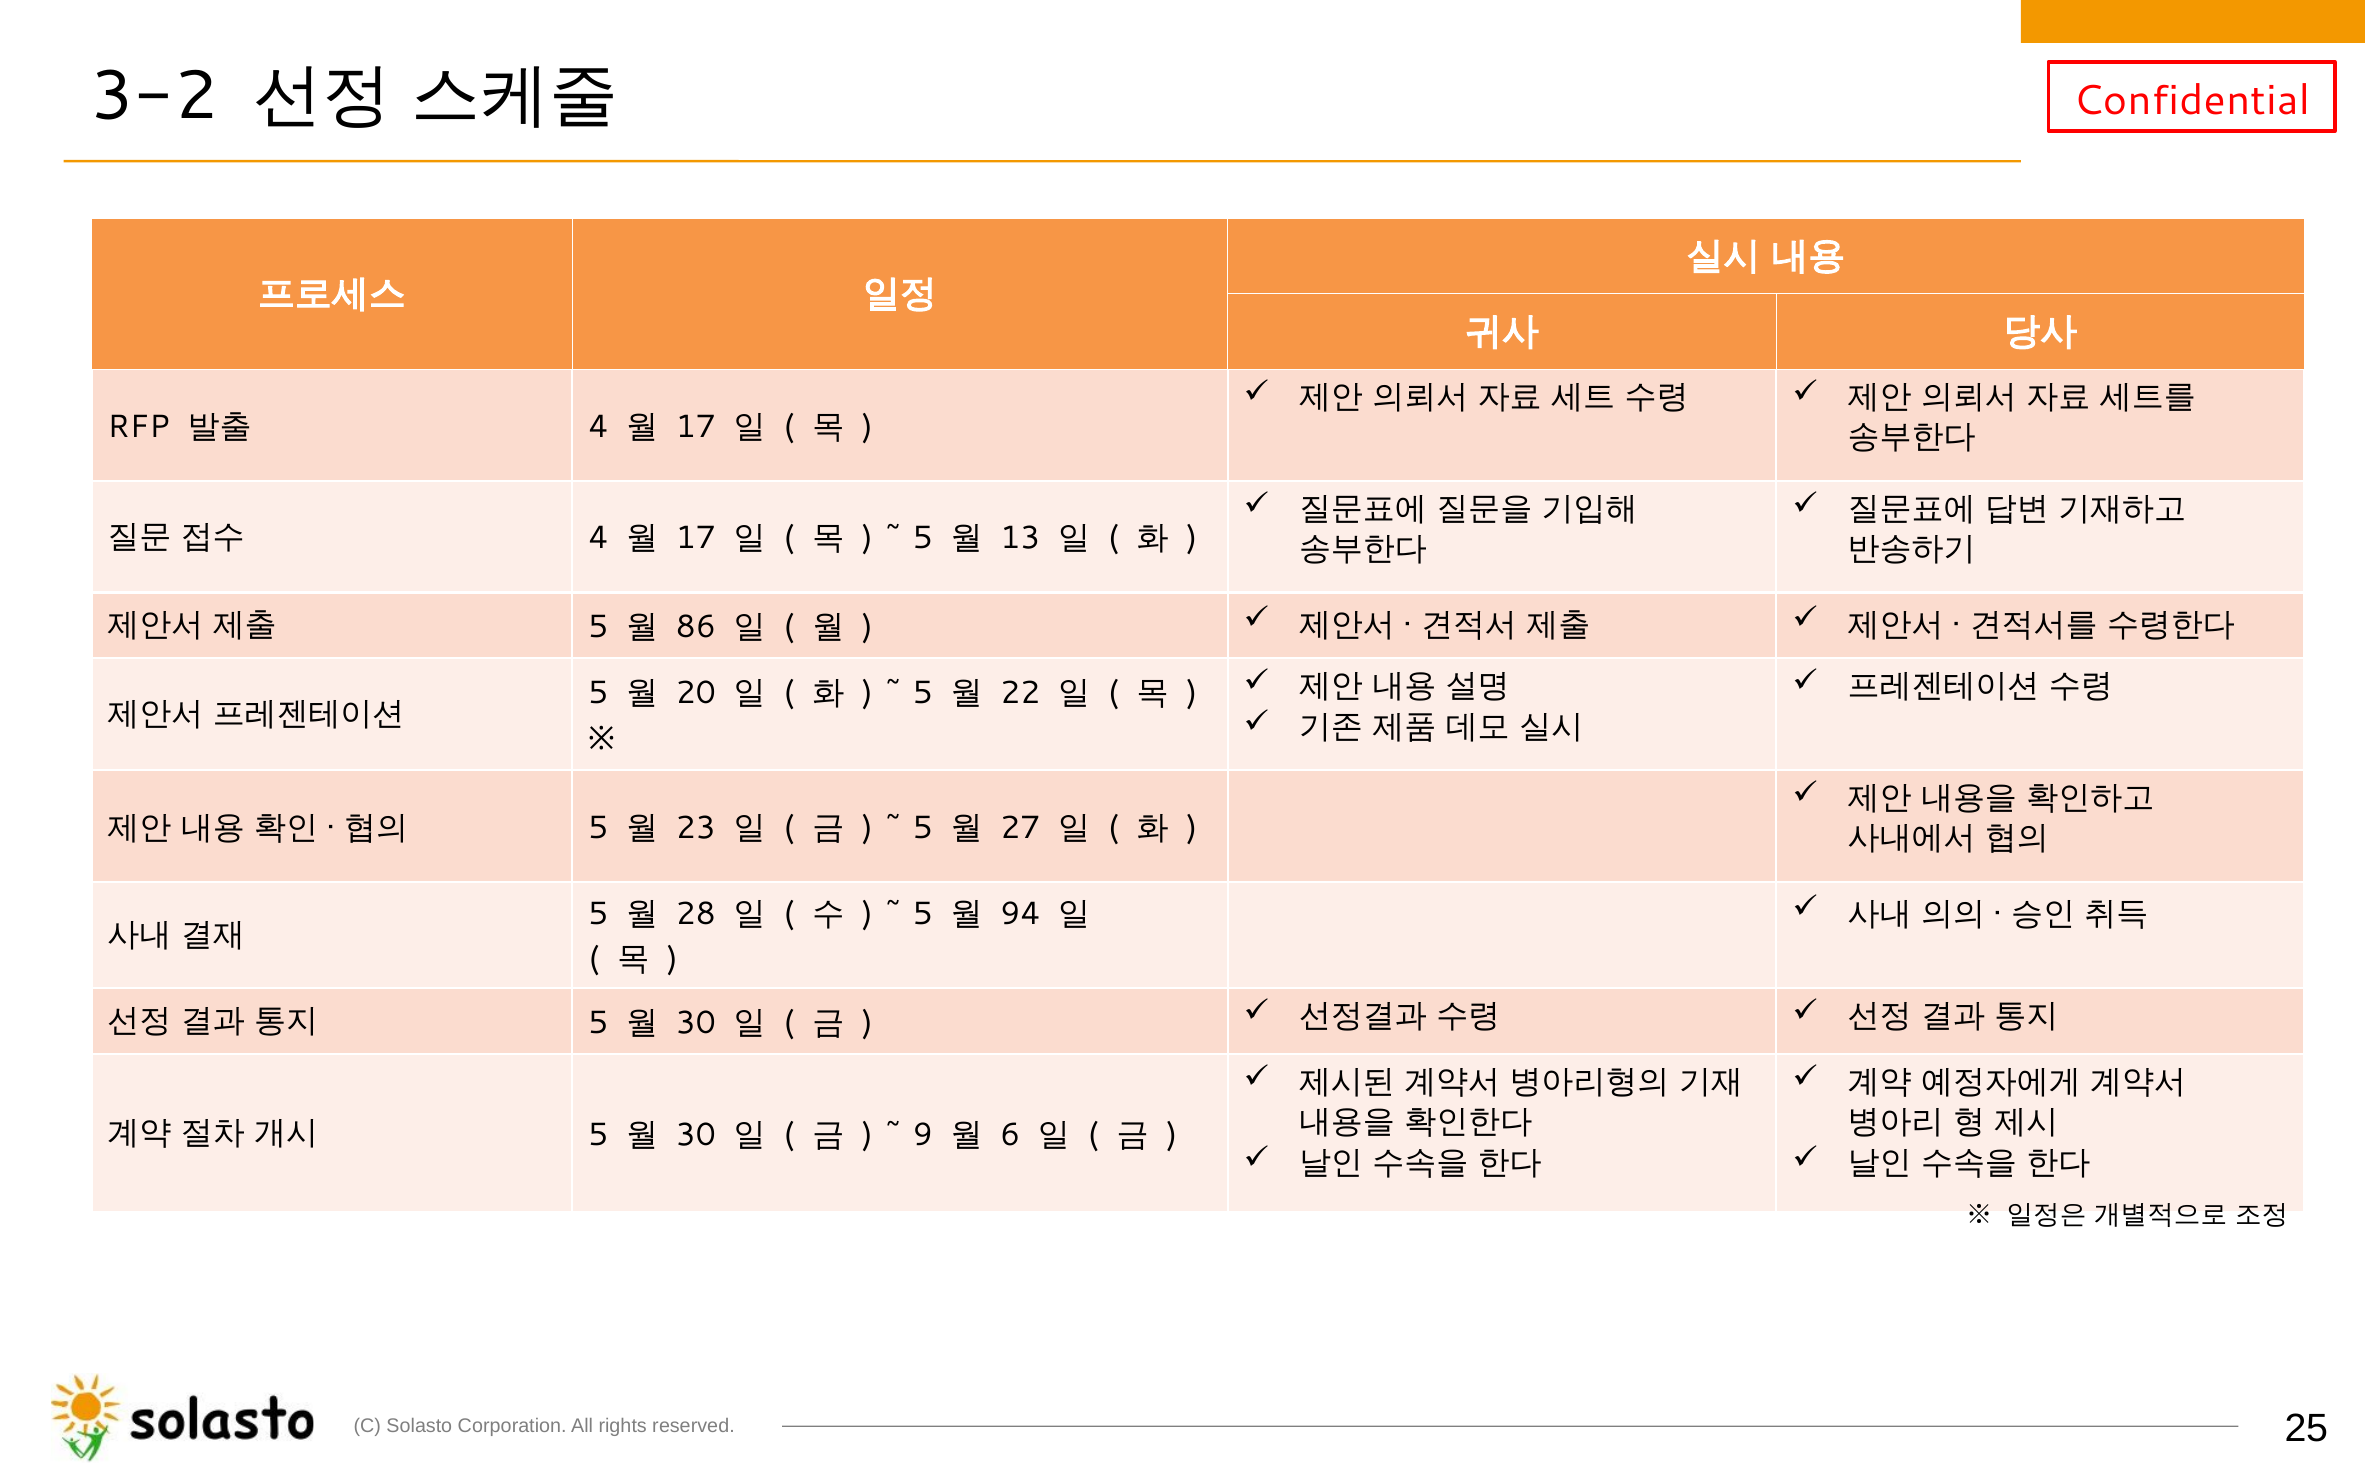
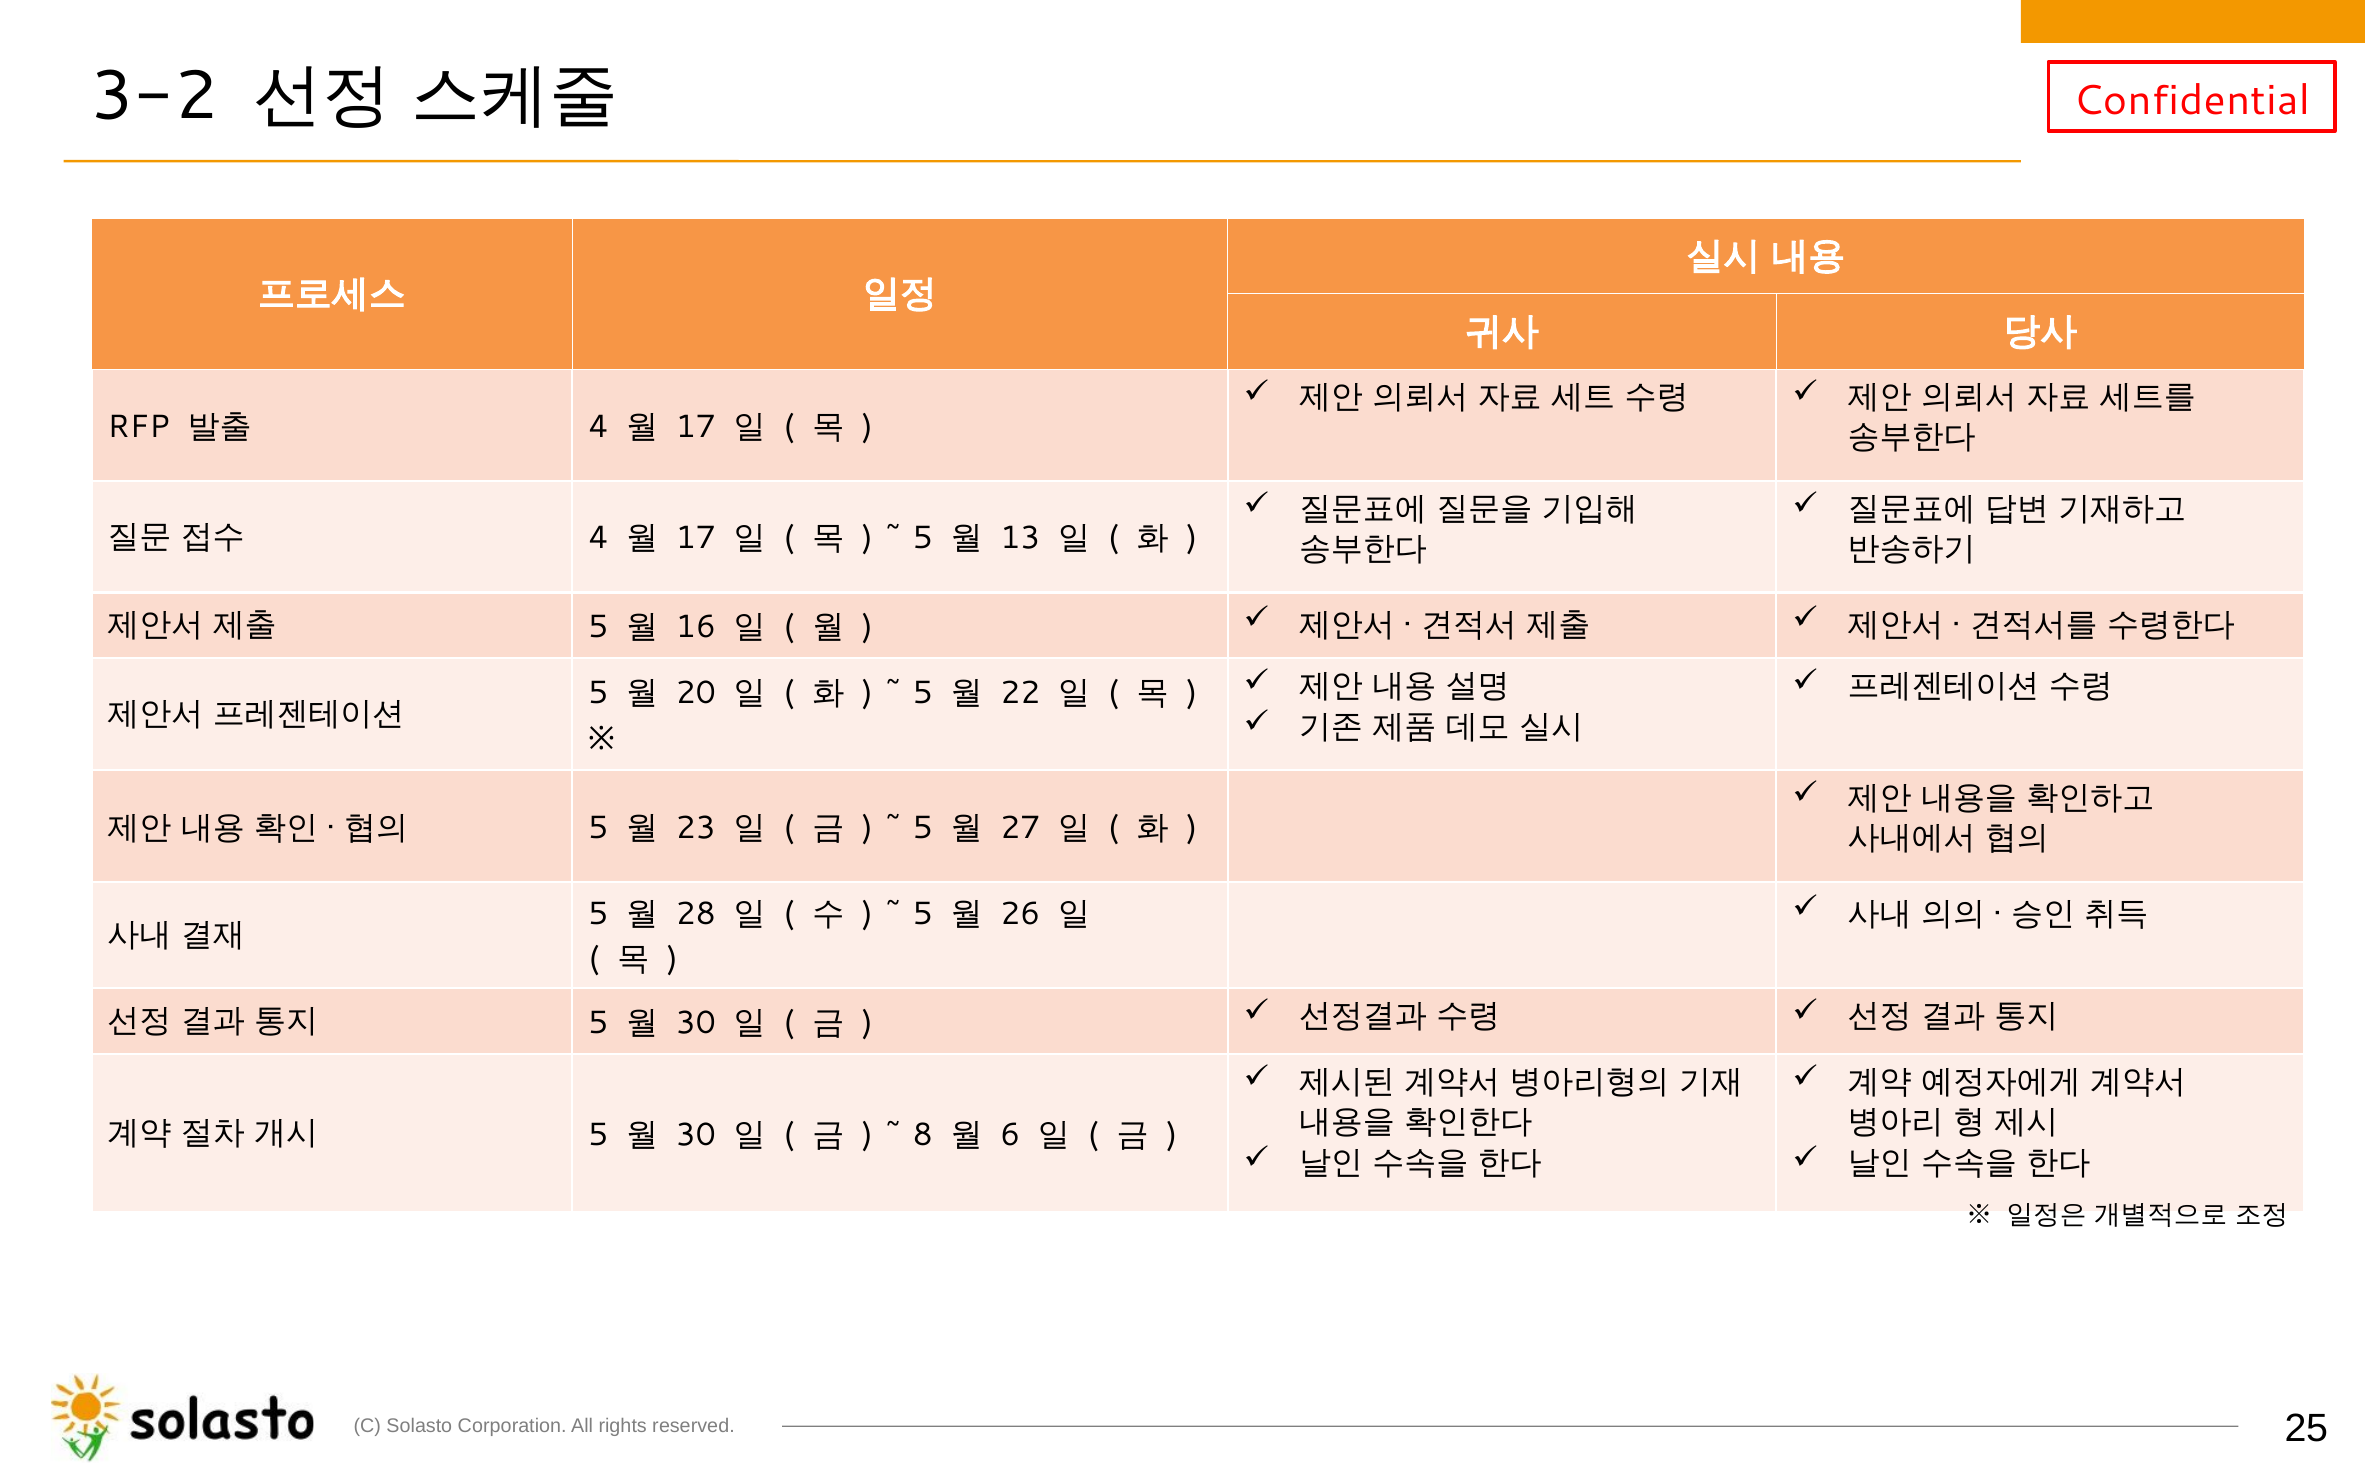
86: 86 -> 16 (696, 627)
94: 94 -> 26 (1020, 914)
9: 9 -> 8 (923, 1135)
